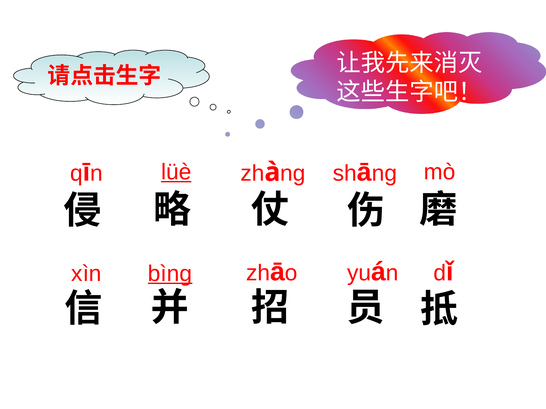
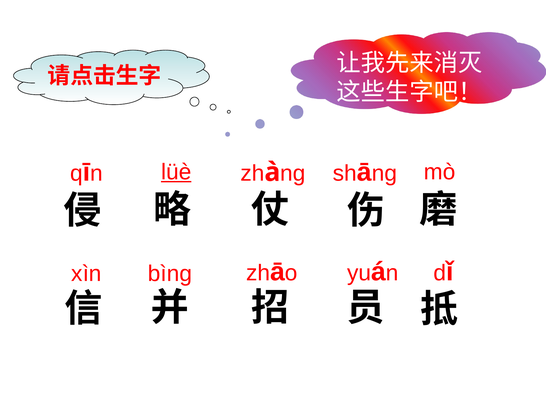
bìng underline: present -> none (170, 274)
